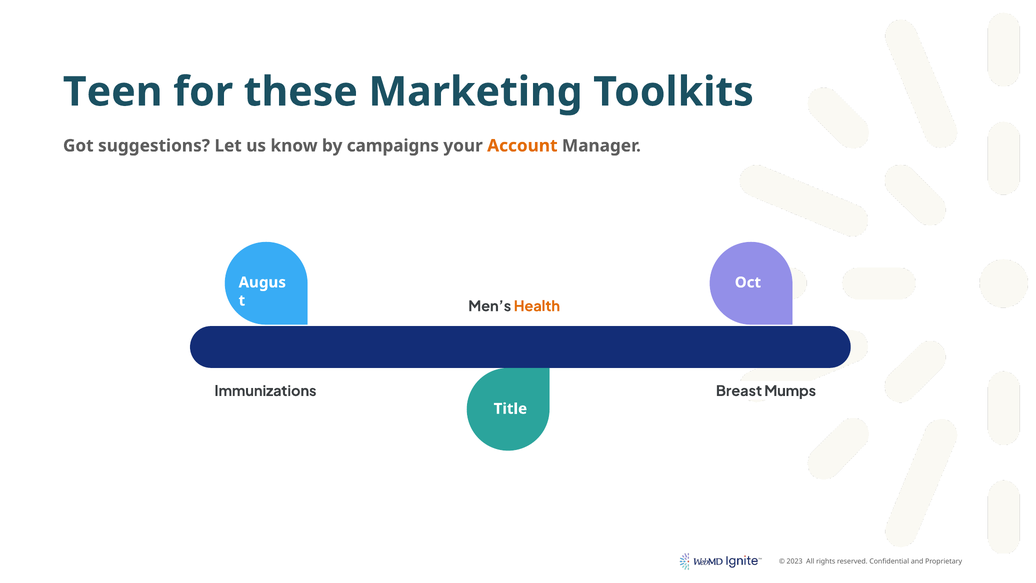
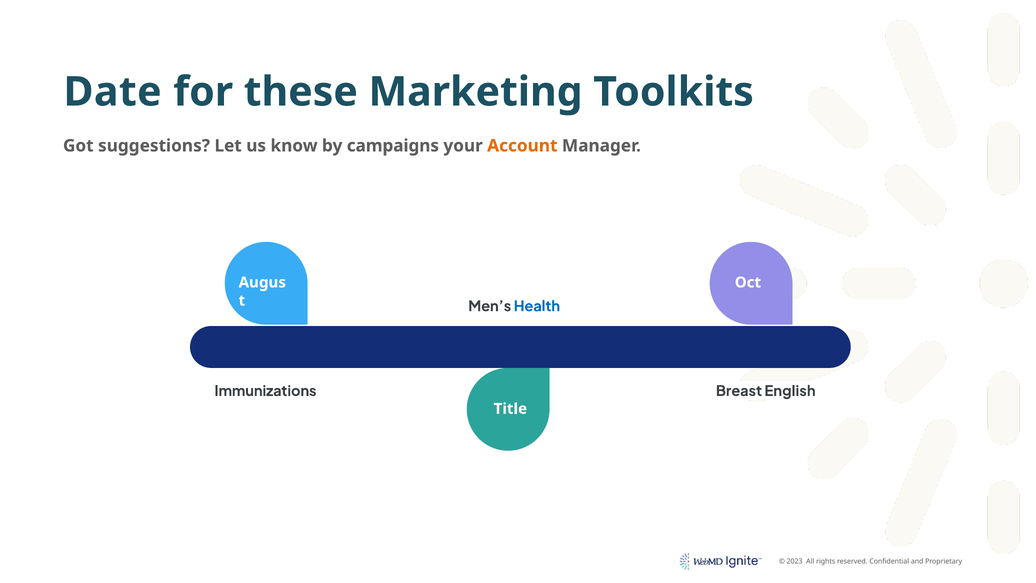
Teen: Teen -> Date (113, 92)
Health colour: orange -> blue (537, 306)
Mumps: Mumps -> English (790, 391)
